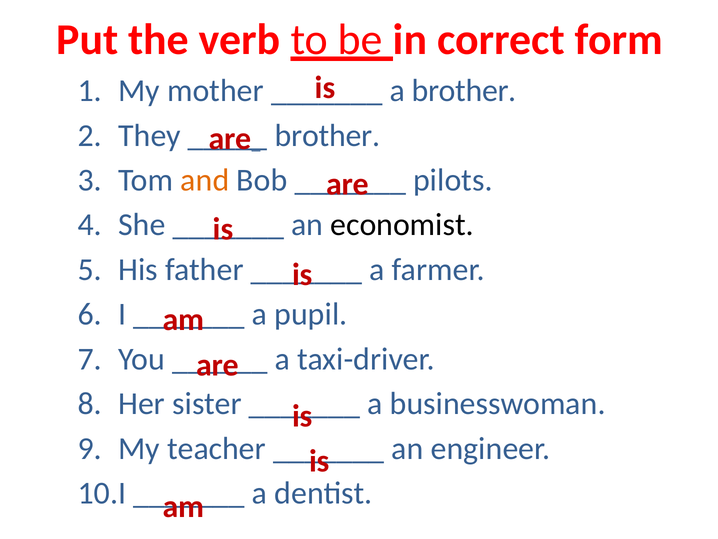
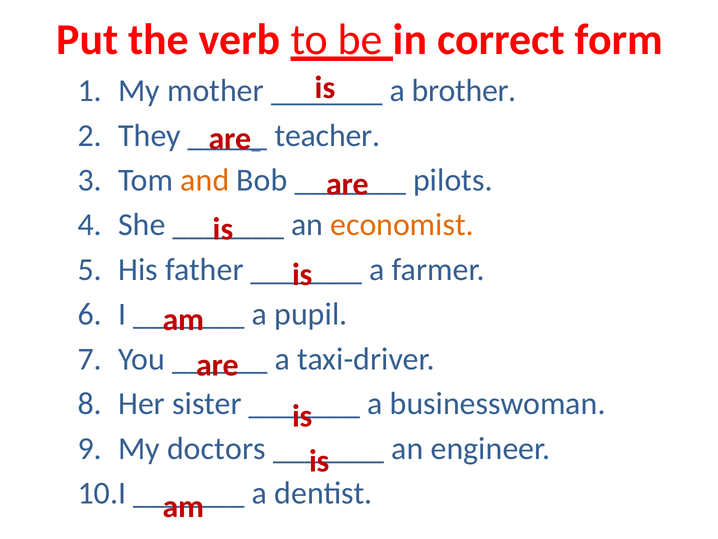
brother: brother -> teacher (327, 135)
economist colour: black -> orange (402, 225)
teacher: teacher -> doctors (216, 448)
